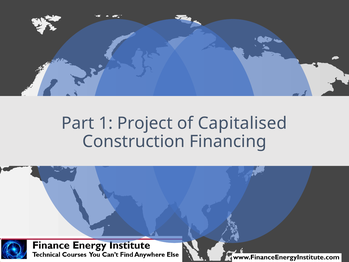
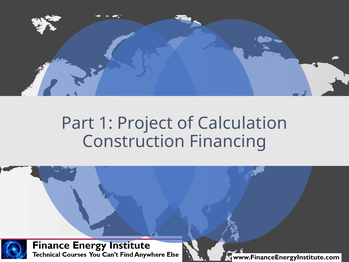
Capitalised: Capitalised -> Calculation (243, 123)
